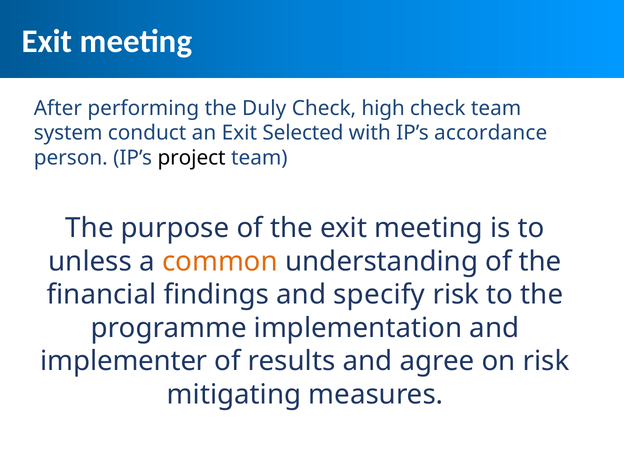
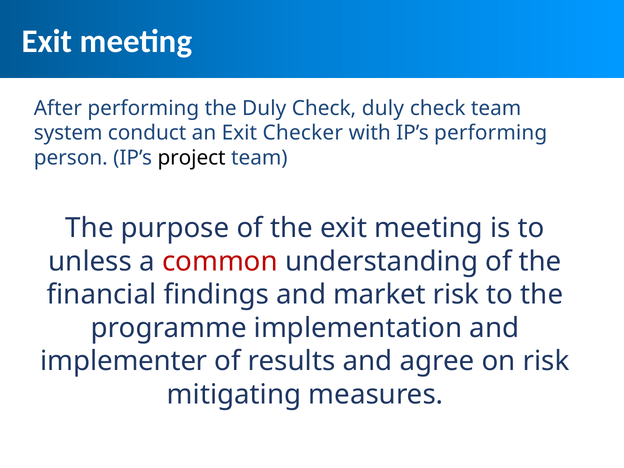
Check high: high -> duly (383, 108)
Selected: Selected -> Checker (303, 133)
IP’s accordance: accordance -> performing (491, 133)
common colour: orange -> red (220, 261)
specify: specify -> market (379, 295)
